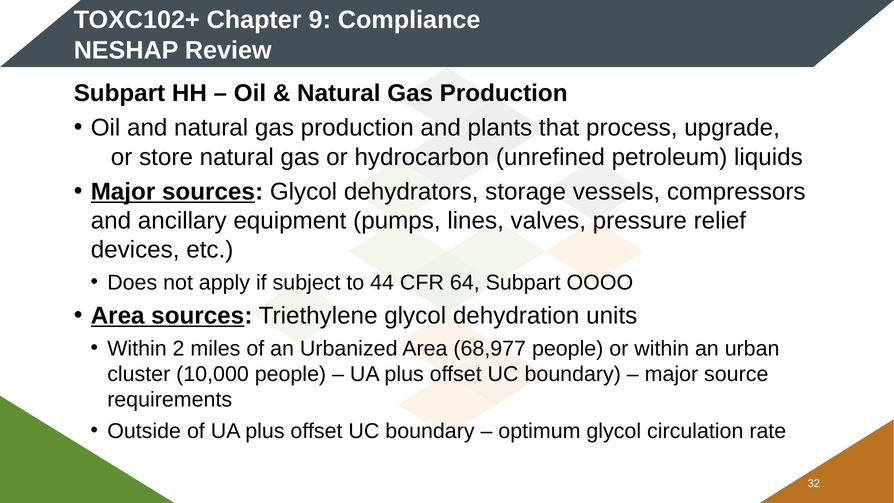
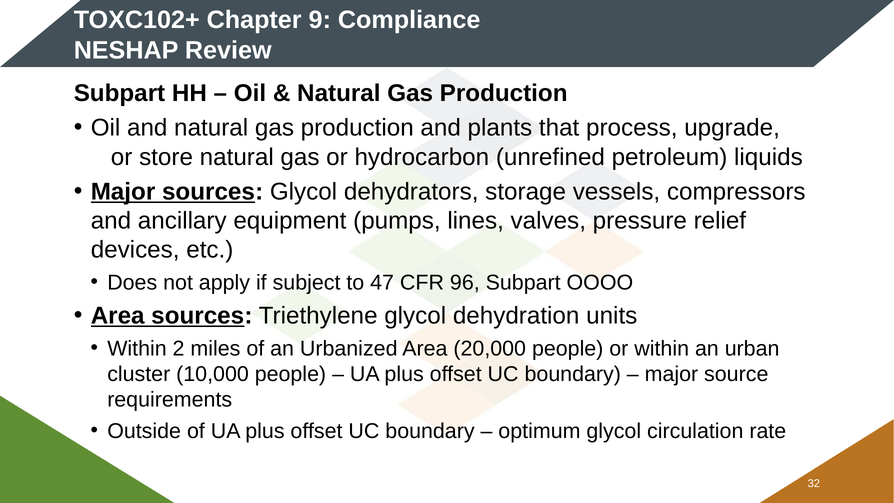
44: 44 -> 47 (382, 282)
64: 64 -> 96 (465, 282)
68,977: 68,977 -> 20,000 (490, 348)
